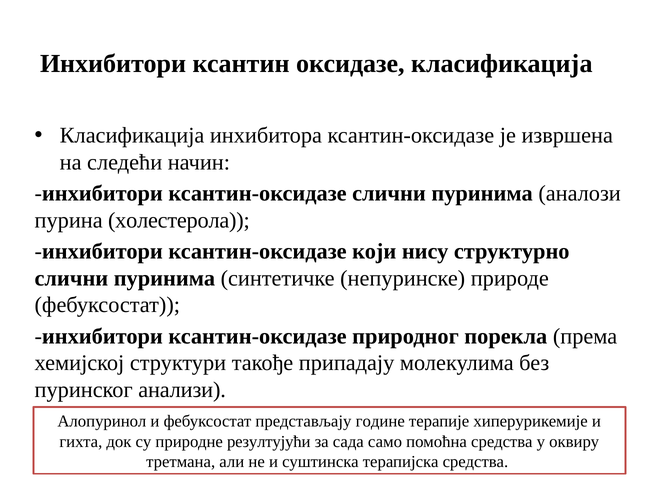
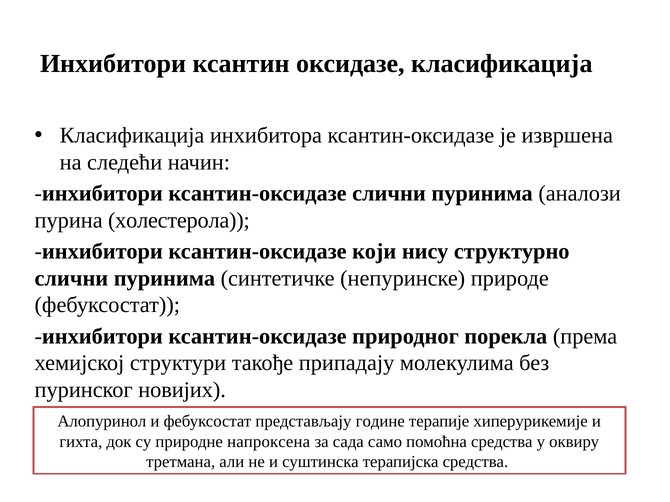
анализи: анализи -> новијих (182, 390)
резултујући: резултујући -> напроксена (269, 442)
